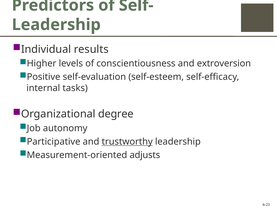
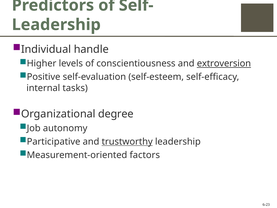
results: results -> handle (91, 49)
extroversion underline: none -> present (224, 63)
adjusts: adjusts -> factors (145, 155)
